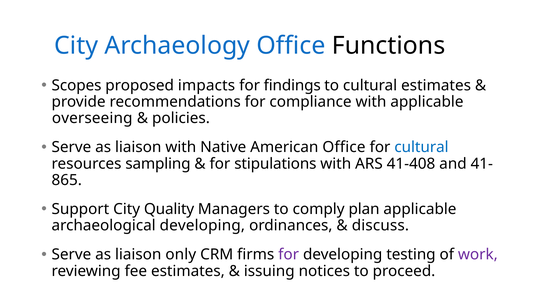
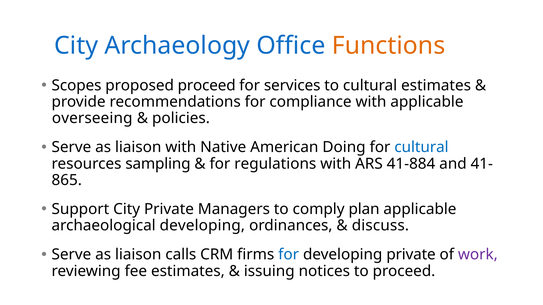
Functions colour: black -> orange (389, 46)
proposed impacts: impacts -> proceed (207, 85)
findings: findings -> services (292, 85)
American Office: Office -> Doing (344, 147)
stipulations: stipulations -> regulations (275, 164)
41-408: 41-408 -> 41-884 (411, 164)
City Quality: Quality -> Private (169, 209)
only: only -> calls (181, 255)
for colour: purple -> blue (289, 255)
developing testing: testing -> private (411, 255)
